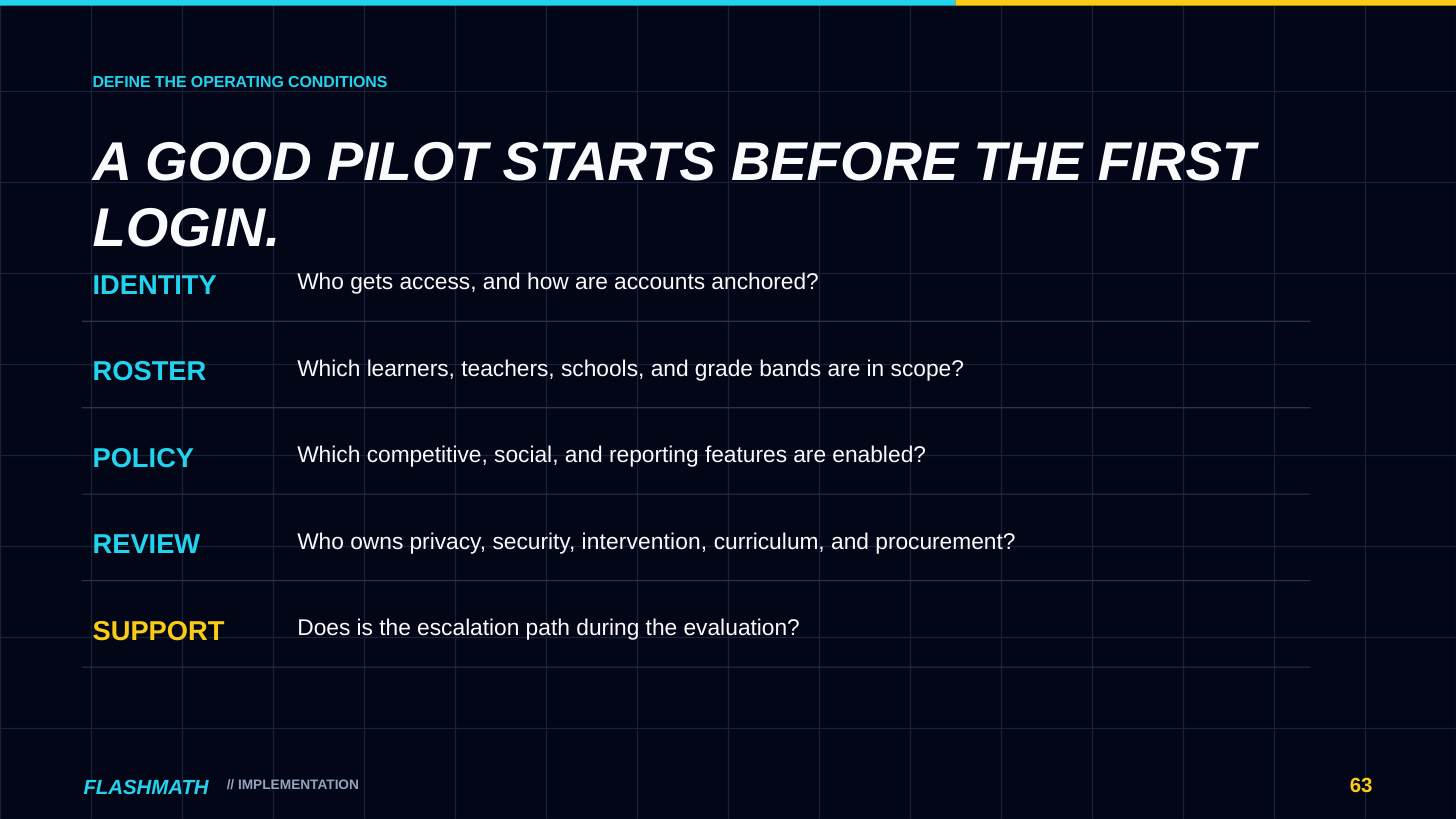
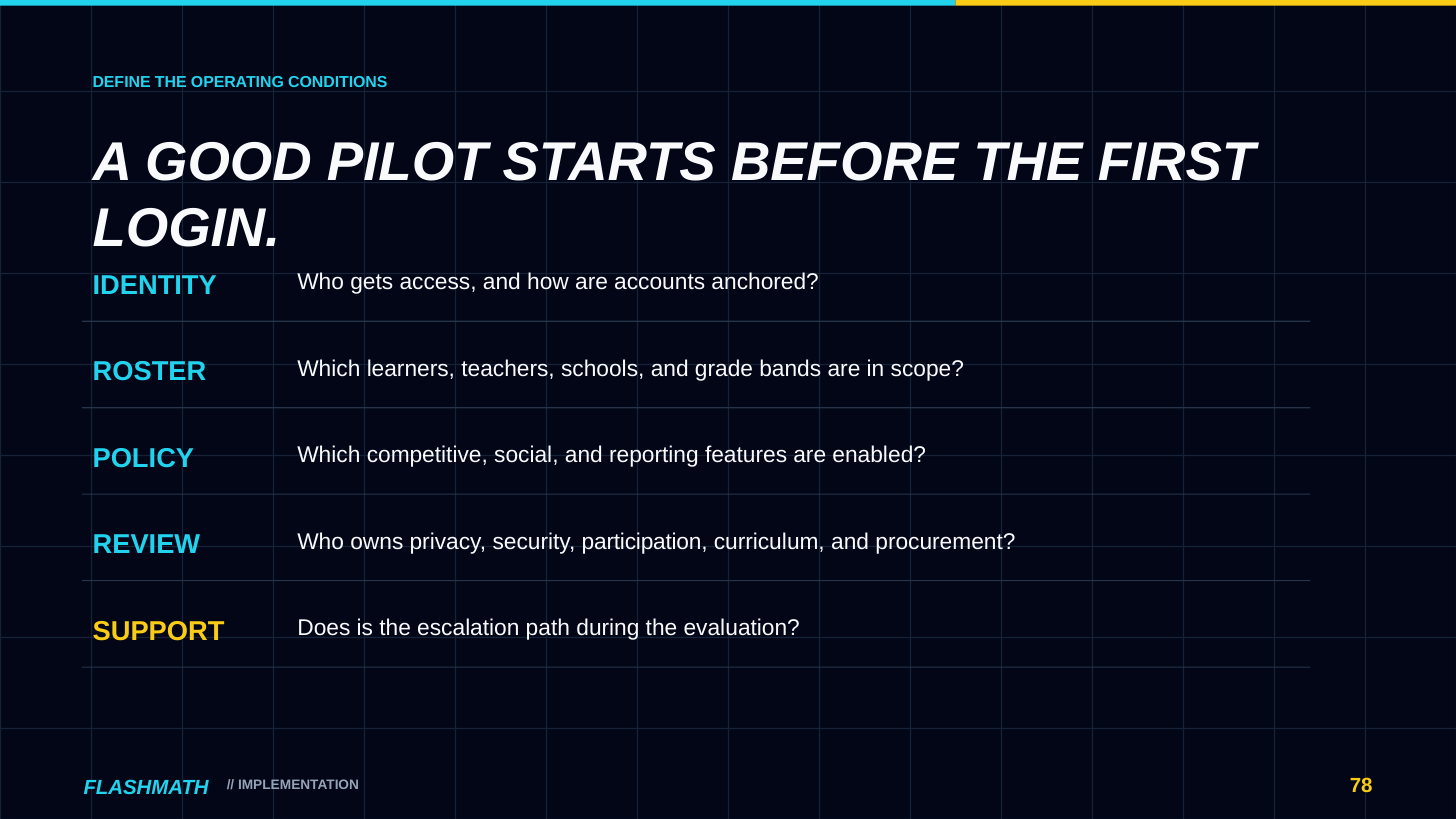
intervention: intervention -> participation (645, 542)
63: 63 -> 78 (1361, 786)
